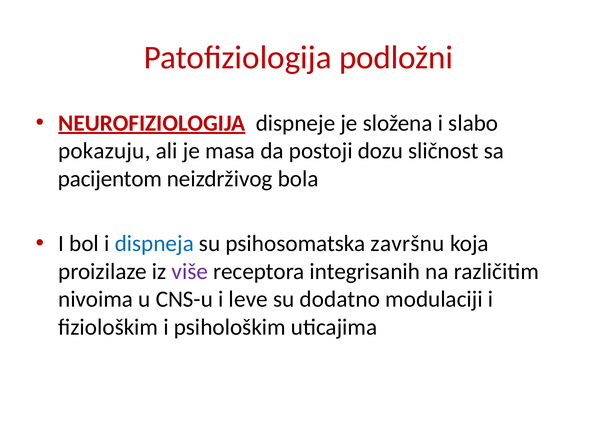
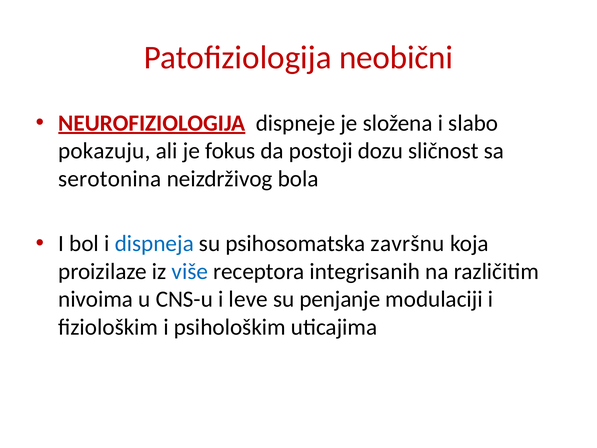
podložni: podložni -> neobični (396, 58)
masa: masa -> fokus (230, 151)
pacijentom: pacijentom -> serotonina (110, 179)
više colour: purple -> blue (190, 271)
dodatno: dodatno -> penjanje (340, 299)
